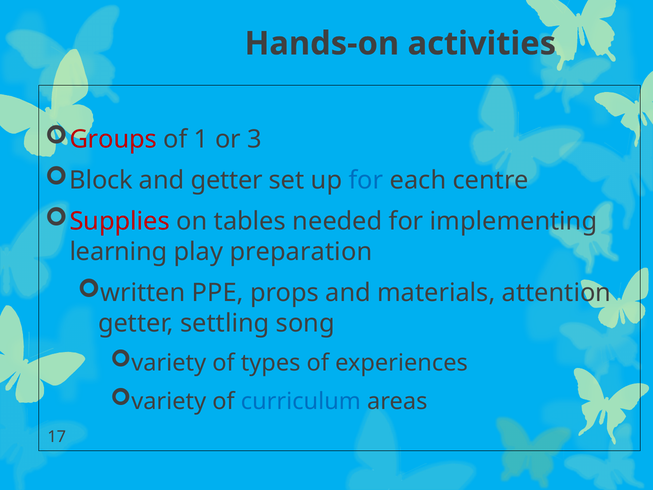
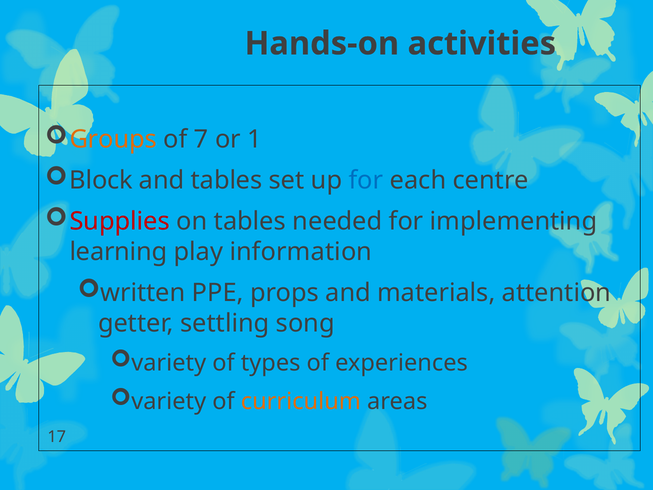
Groups colour: red -> orange (113, 139)
1: 1 -> 7 (201, 139)
3: 3 -> 1 (255, 139)
and getter: getter -> tables (227, 180)
preparation: preparation -> information (301, 252)
curriculum colour: blue -> orange (301, 401)
